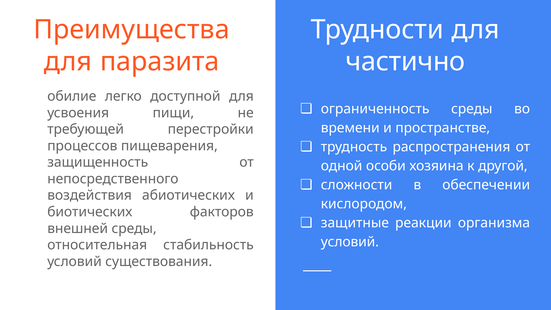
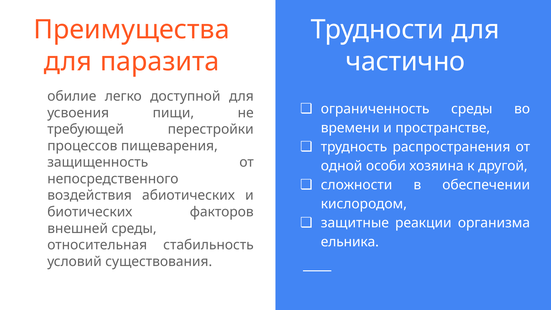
условий: условий -> ельника (350, 242)
